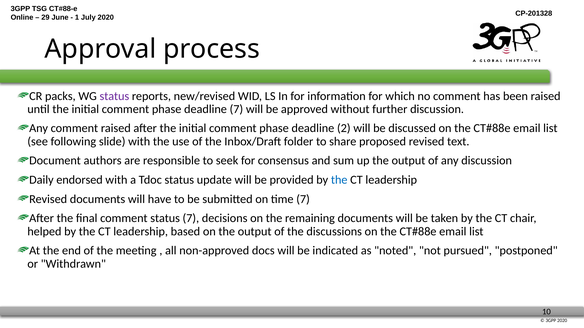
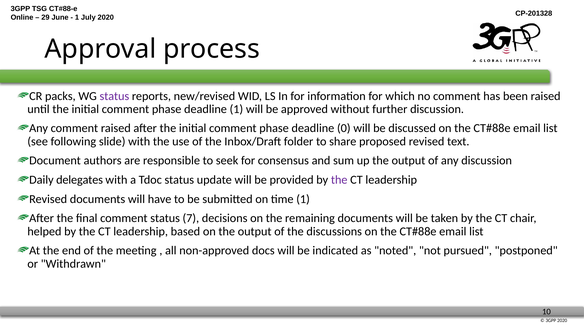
deadline 7: 7 -> 1 (236, 109)
2: 2 -> 0 (344, 129)
endorsed: endorsed -> delegates (80, 180)
the colour: blue -> purple (339, 180)
time 7: 7 -> 1 (303, 199)
